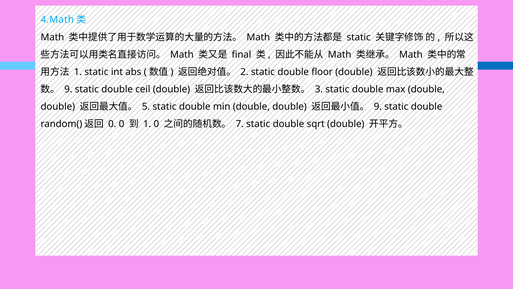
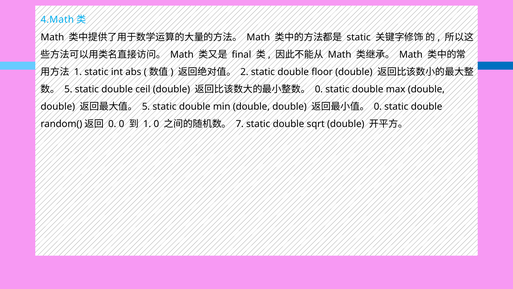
9: 9 -> 5 (68, 89)
3: 3 -> 0 (319, 89)
9: 9 -> 0 (378, 106)
